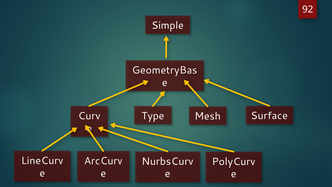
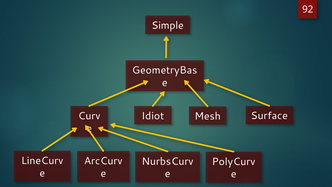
Type: Type -> Idiot (153, 116)
